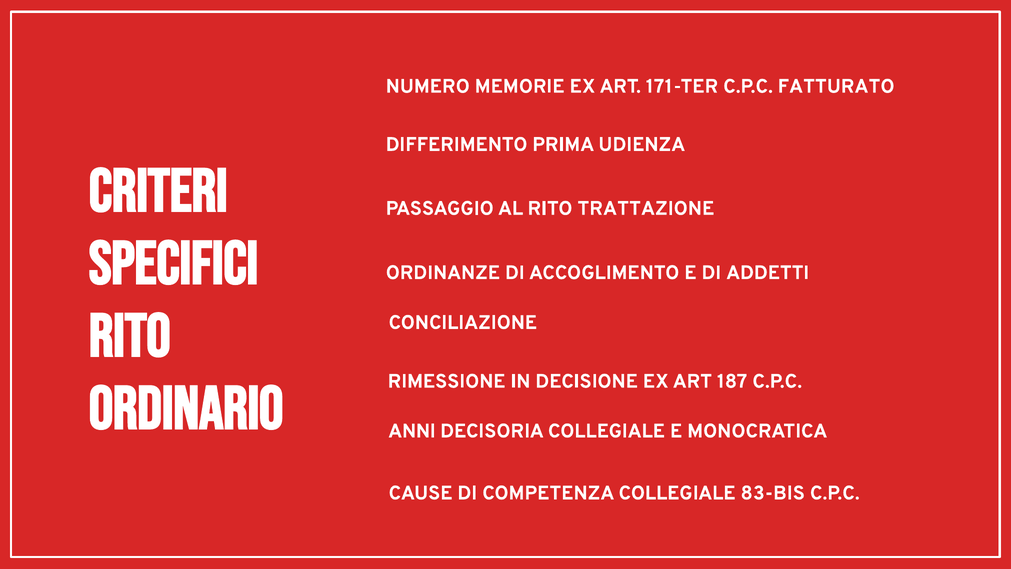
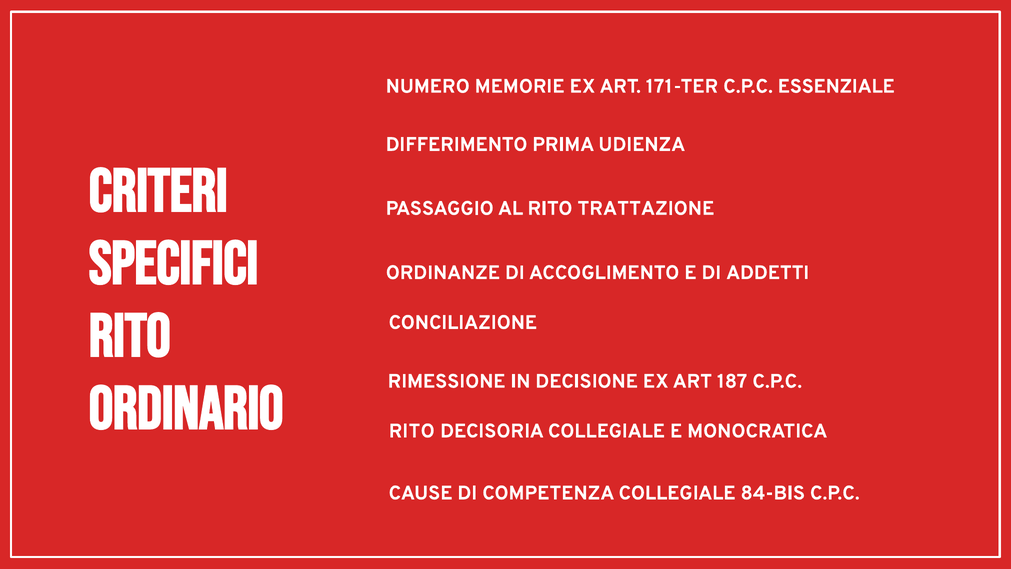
FATTURATO: FATTURATO -> ESSENZIALE (836, 86)
ANNI: ANNI -> RITO (412, 431)
83-BIS: 83-BIS -> 84-BIS (773, 493)
